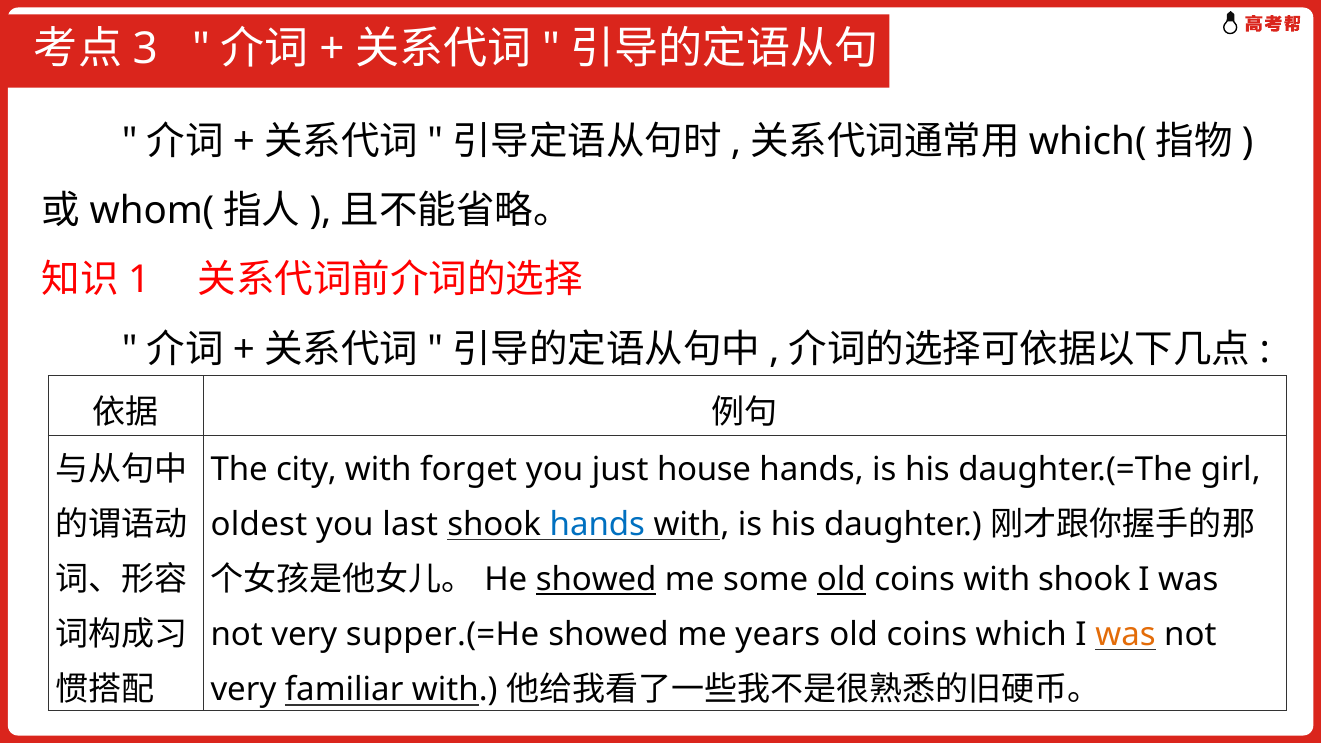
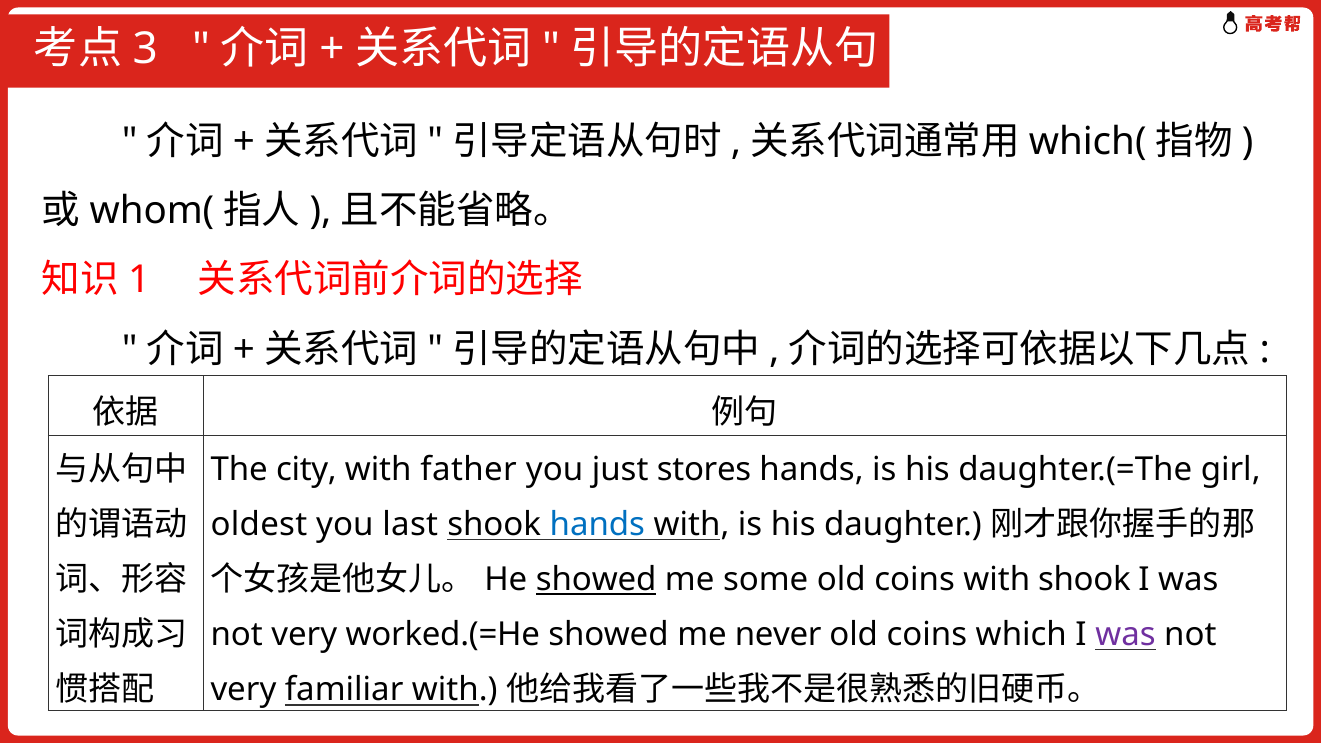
forget: forget -> father (469, 470)
house: house -> stores (704, 470)
old underline: present -> none (841, 580)
supper.(=He: supper.(=He -> worked.(=He (443, 635)
years: years -> never (778, 635)
was colour: orange -> purple (1126, 635)
